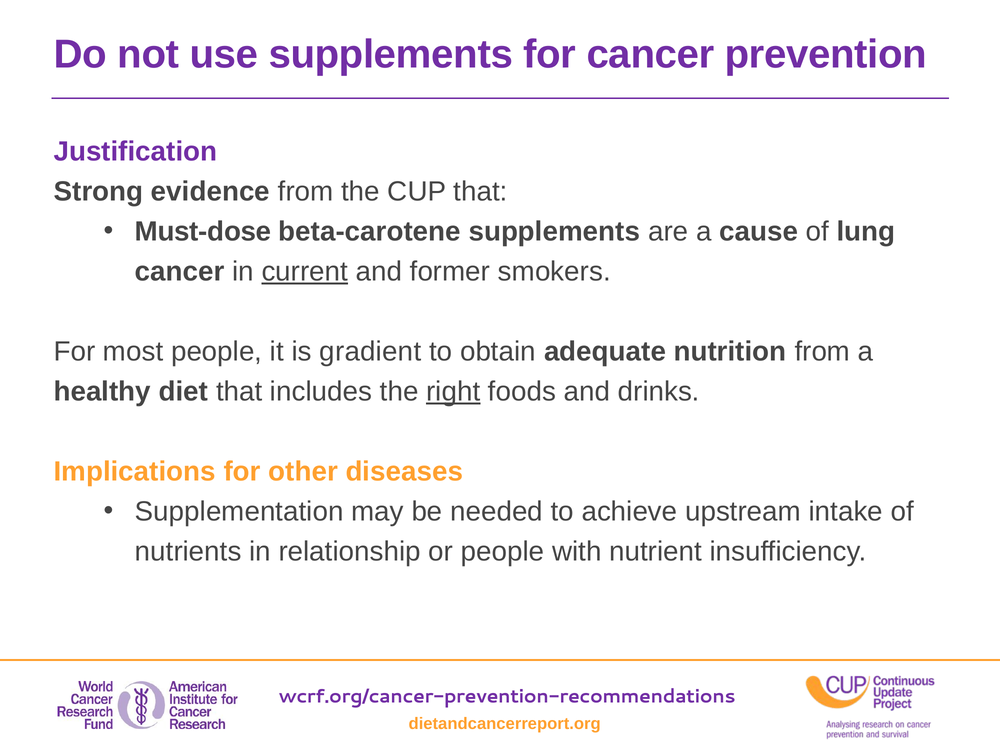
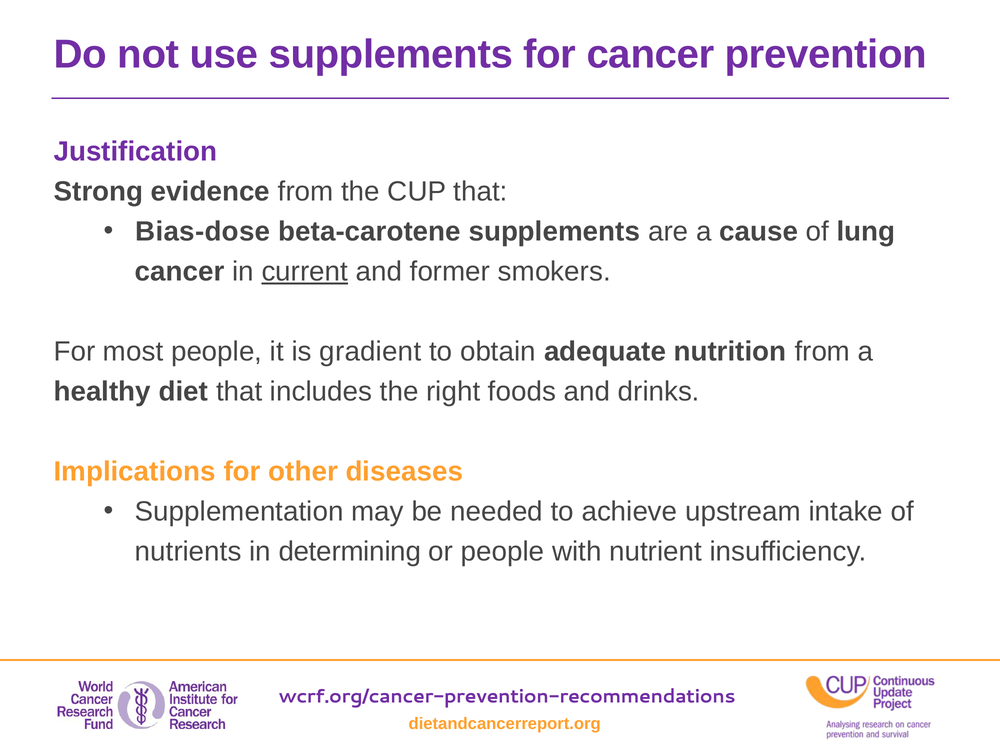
Must-dose: Must-dose -> Bias-dose (203, 231)
right underline: present -> none (453, 391)
relationship: relationship -> determining (350, 551)
